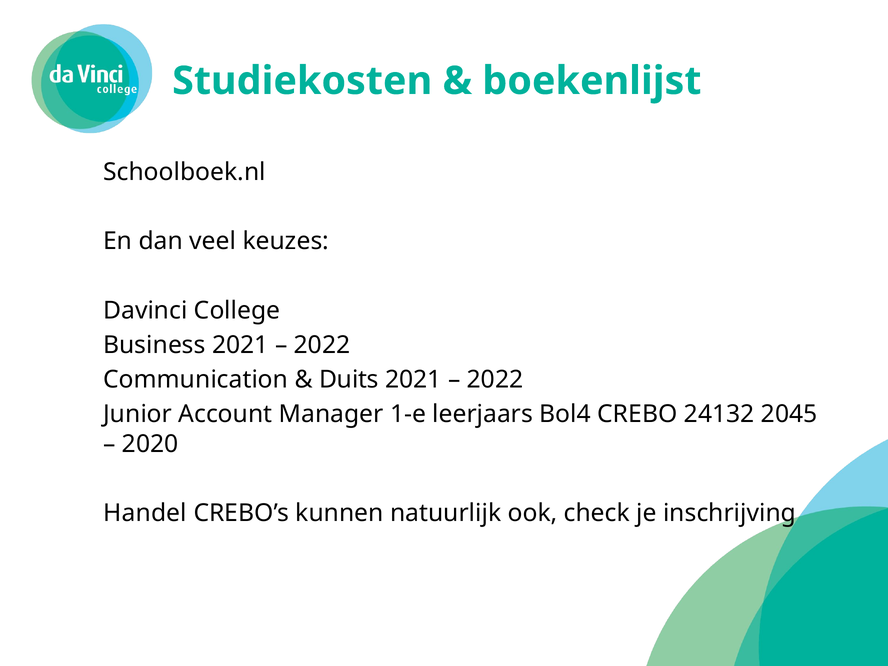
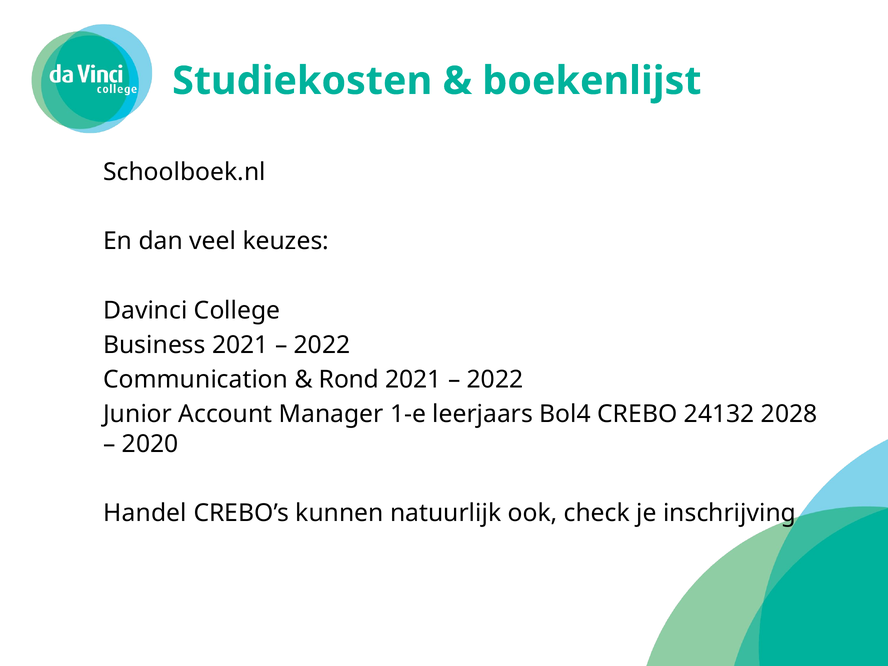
Duits: Duits -> Rond (349, 380)
2045: 2045 -> 2028 (789, 414)
